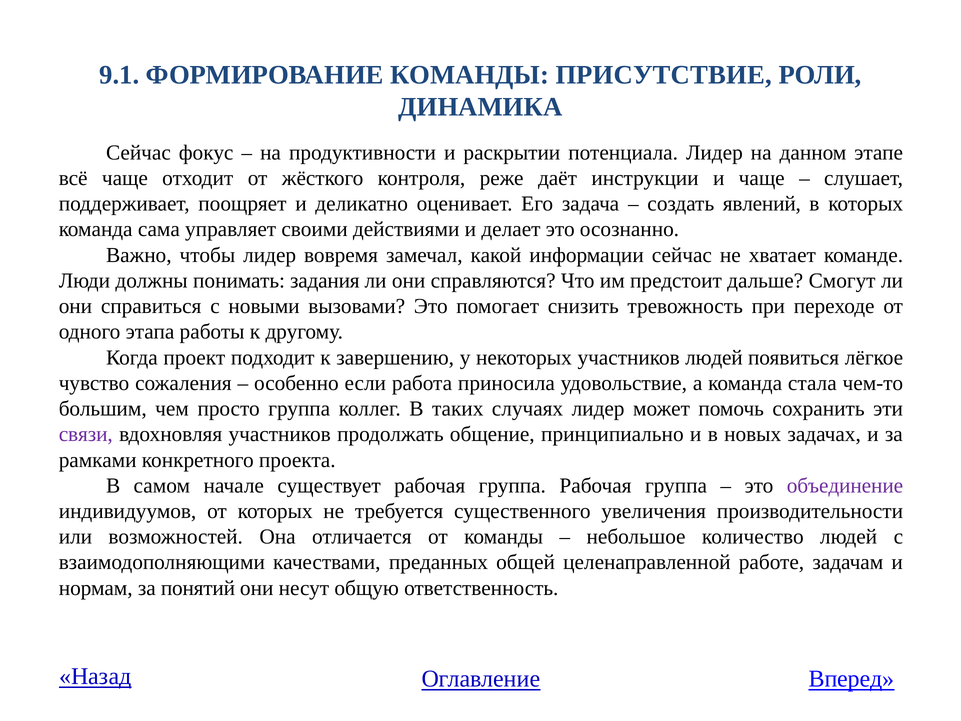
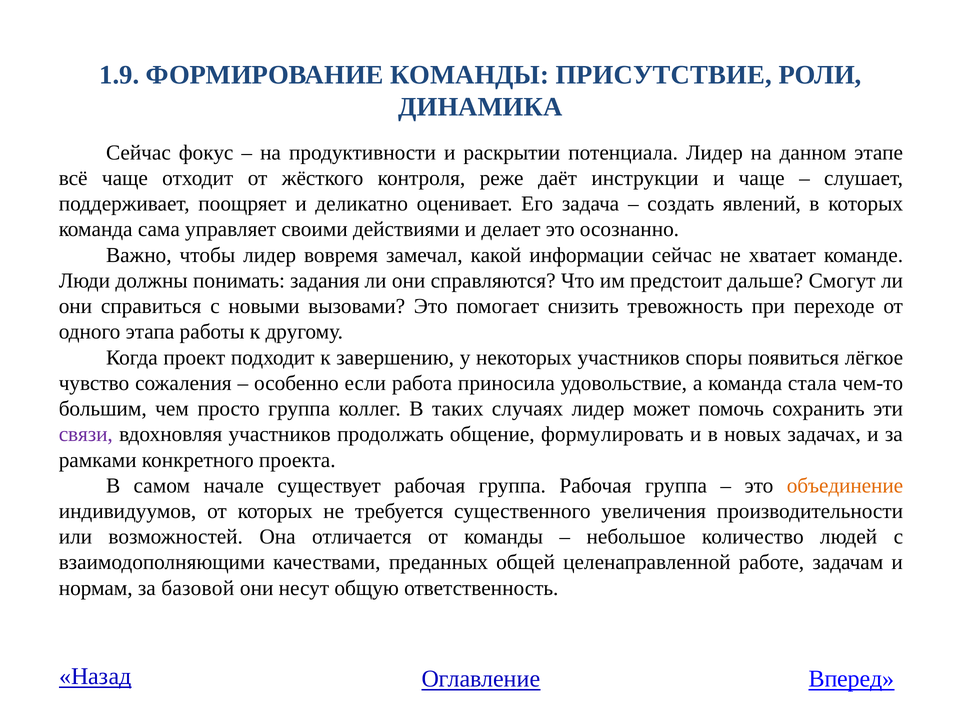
9.1: 9.1 -> 1.9 (119, 75)
участников людей: людей -> споры (714, 357)
принципиально: принципиально -> формулировать (612, 434)
объединение colour: purple -> orange (845, 485)
понятий: понятий -> базовой (198, 588)
